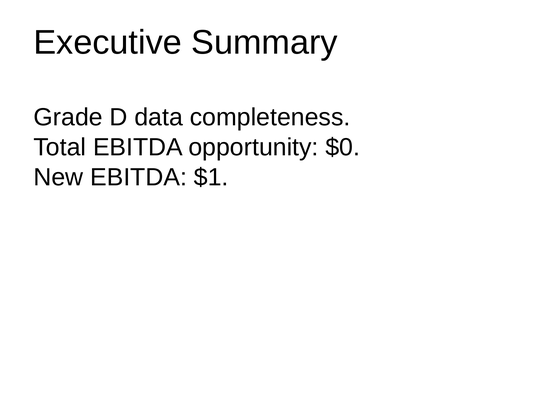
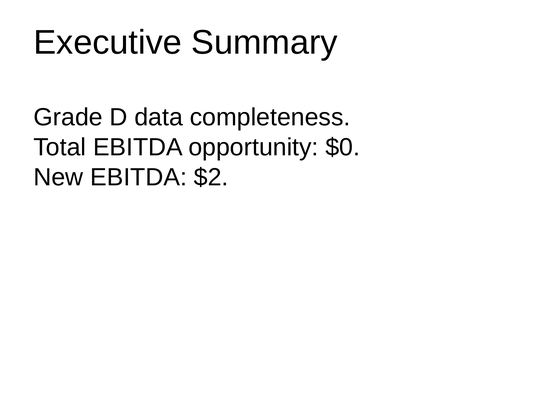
$1: $1 -> $2 (211, 177)
